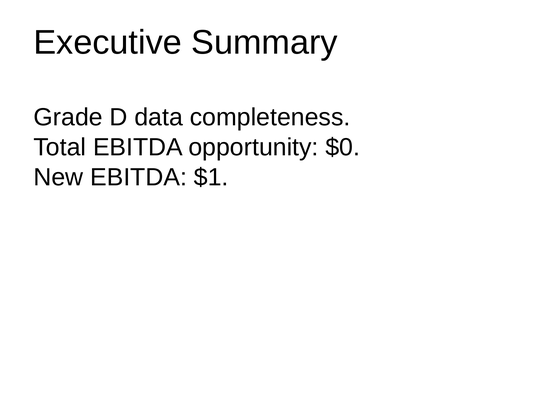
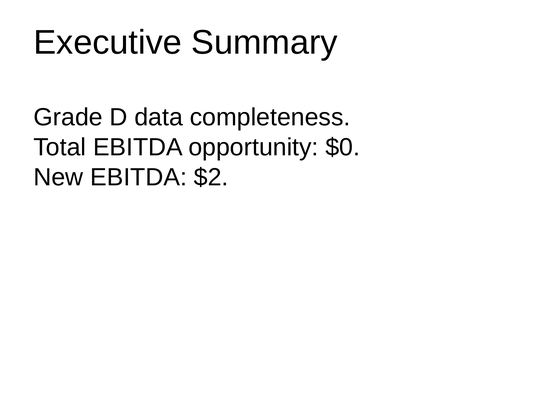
$1: $1 -> $2 (211, 177)
